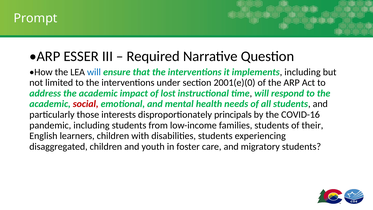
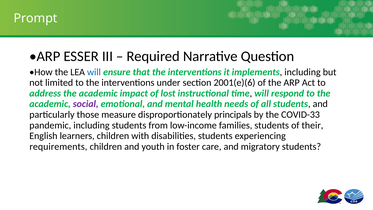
2001(e)(0: 2001(e)(0 -> 2001(e)(6 (234, 83)
social colour: red -> purple (86, 104)
interests: interests -> measure (119, 115)
COVID-16: COVID-16 -> COVID-33 (300, 115)
disaggregated: disaggregated -> requirements (58, 146)
